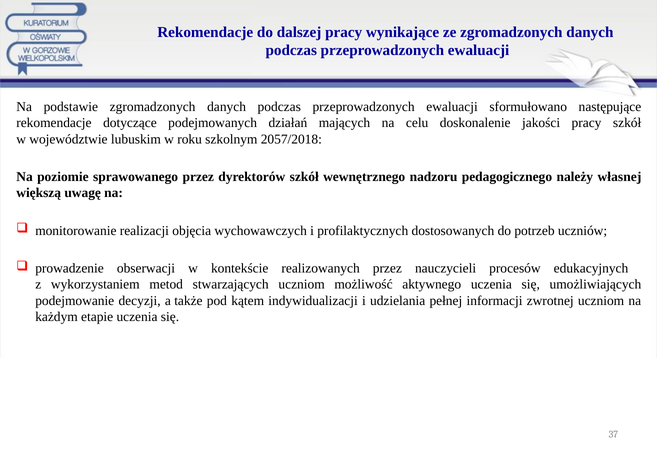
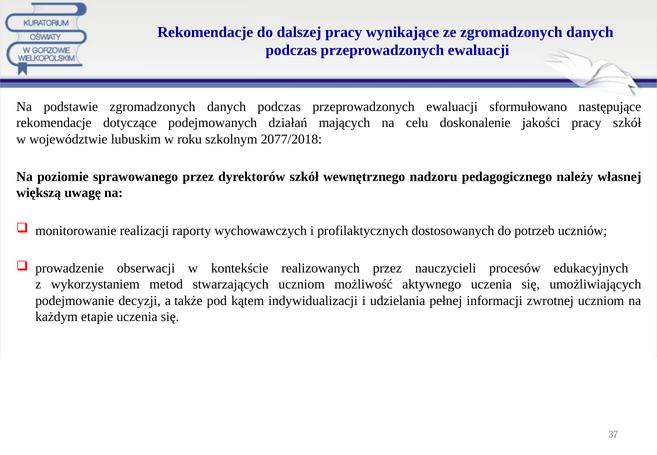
2057/2018: 2057/2018 -> 2077/2018 (291, 139)
objęcia: objęcia -> raporty (192, 231)
